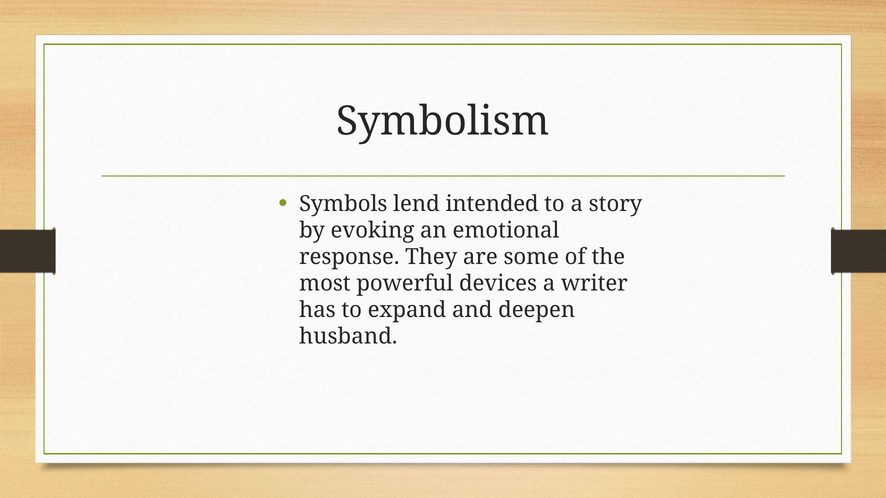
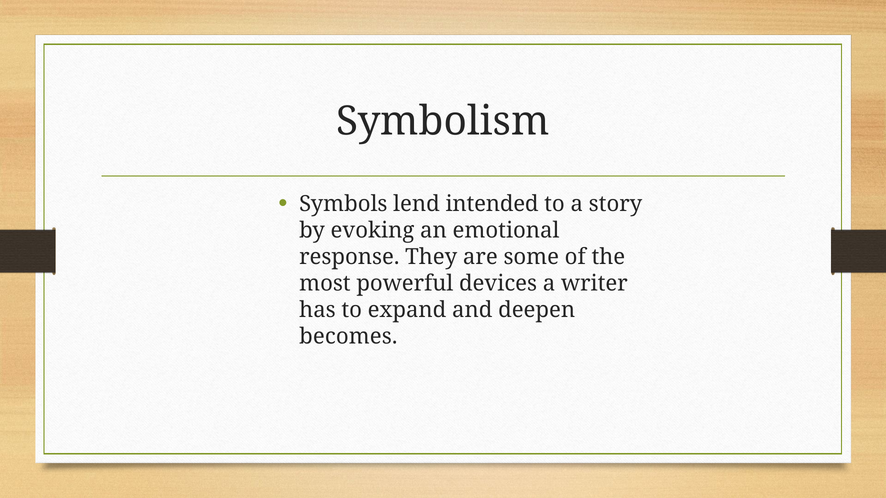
husband: husband -> becomes (348, 337)
